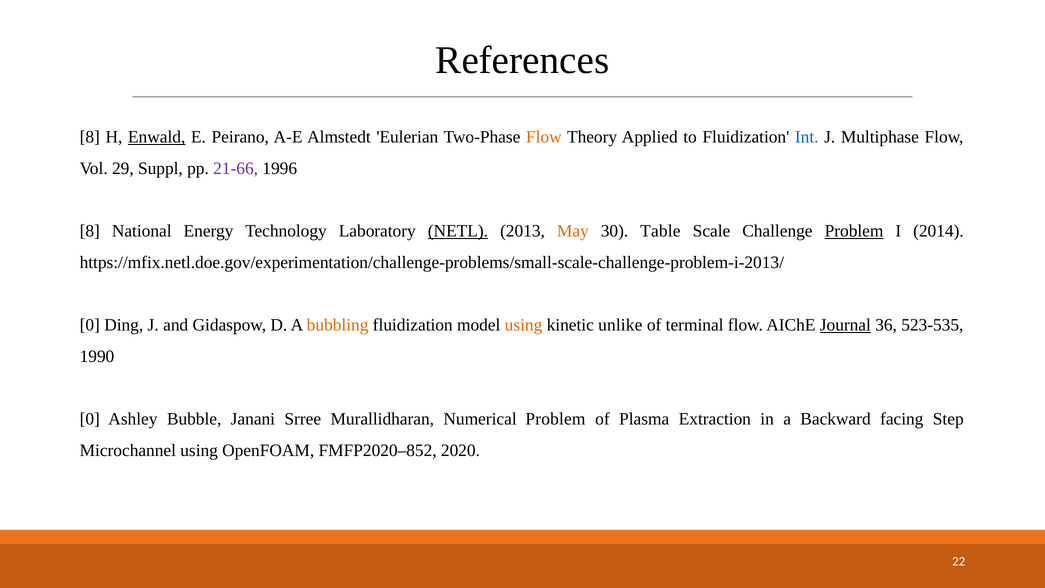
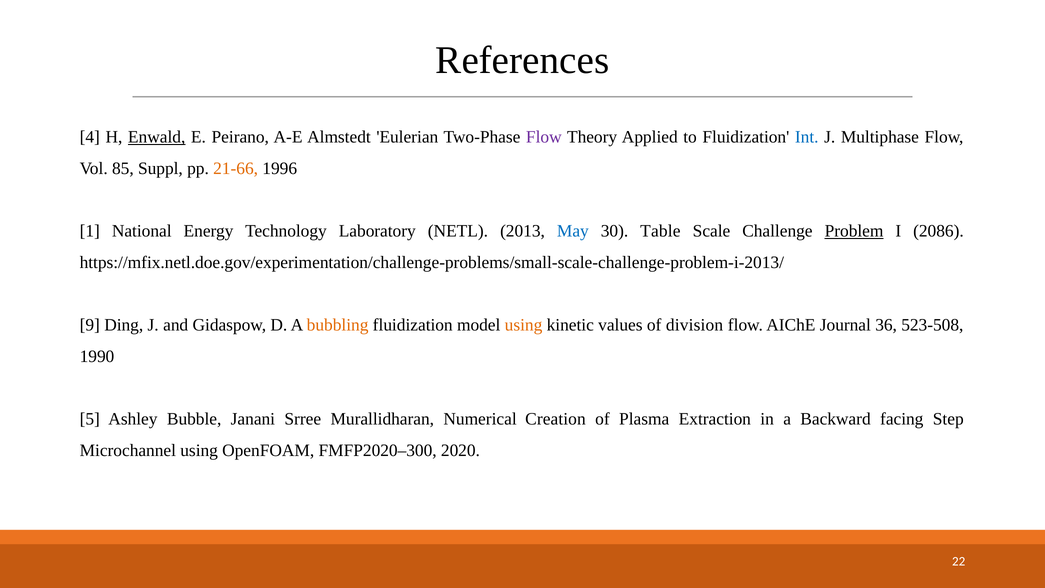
8: 8 -> 4 (90, 137)
Flow colour: orange -> purple (544, 137)
29: 29 -> 85 (123, 168)
21-66 colour: purple -> orange (236, 168)
8: 8 -> 1 (90, 231)
NETL underline: present -> none (458, 231)
May colour: orange -> blue (573, 231)
2014: 2014 -> 2086 (938, 231)
0: 0 -> 9 (90, 325)
unlike: unlike -> values (620, 325)
terminal: terminal -> division (695, 325)
Journal underline: present -> none (845, 325)
523-535: 523-535 -> 523-508 (932, 325)
0: 0 -> 5 (90, 419)
Numerical Problem: Problem -> Creation (555, 419)
FMFP2020–852: FMFP2020–852 -> FMFP2020–300 (378, 450)
